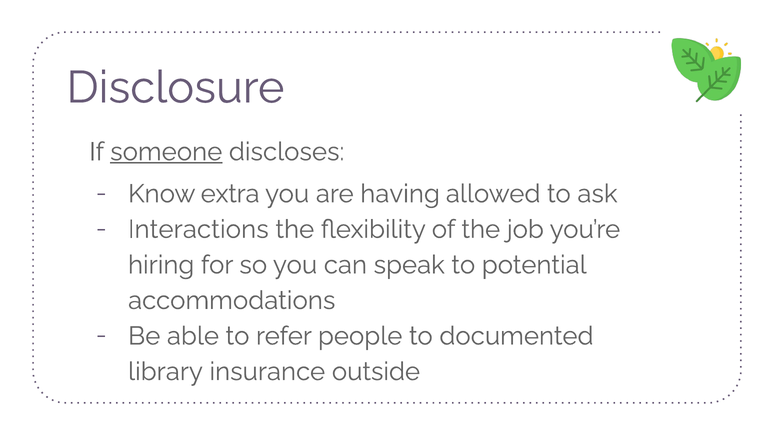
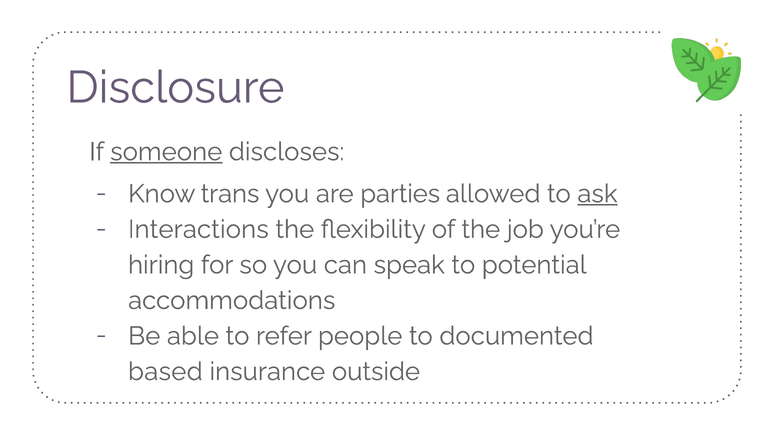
extra: extra -> trans (230, 194)
having: having -> parties (400, 194)
ask underline: none -> present (597, 194)
library: library -> based (165, 372)
